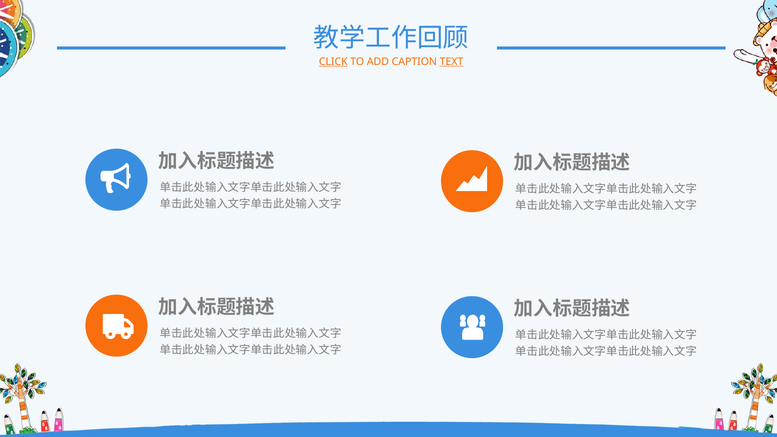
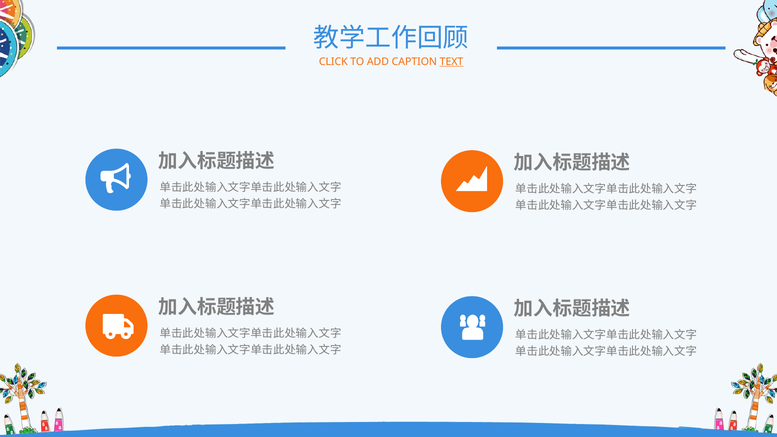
CLICK underline: present -> none (333, 62)
